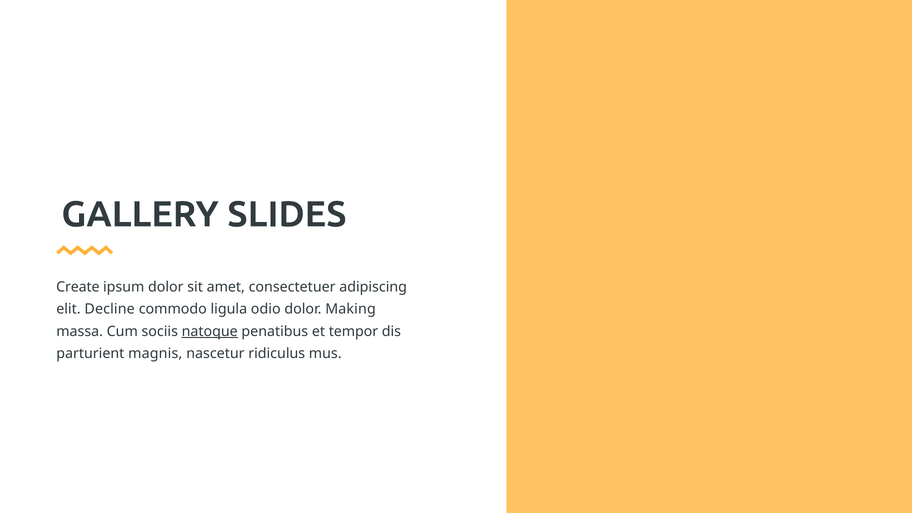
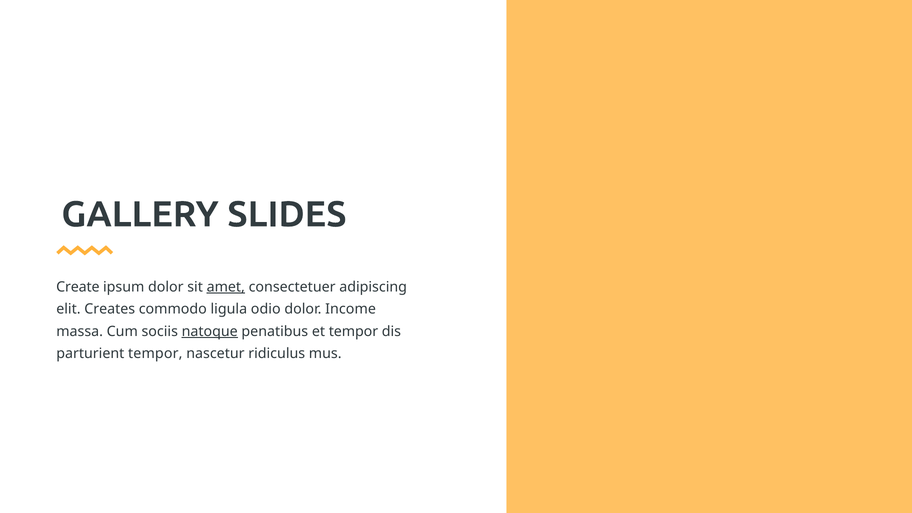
amet underline: none -> present (226, 287)
Decline: Decline -> Creates (110, 309)
Making: Making -> Income (351, 309)
parturient magnis: magnis -> tempor (155, 354)
